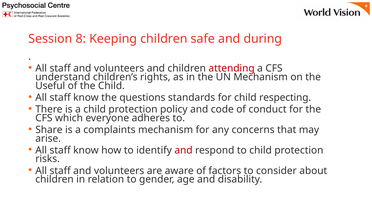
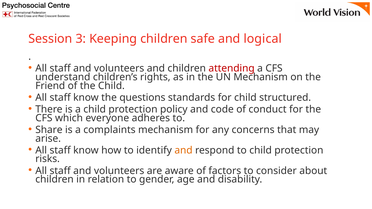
8: 8 -> 3 (81, 39)
during: during -> logical (263, 39)
Useful: Useful -> Friend (50, 86)
respecting: respecting -> structured (285, 98)
and colour: red -> orange (183, 150)
